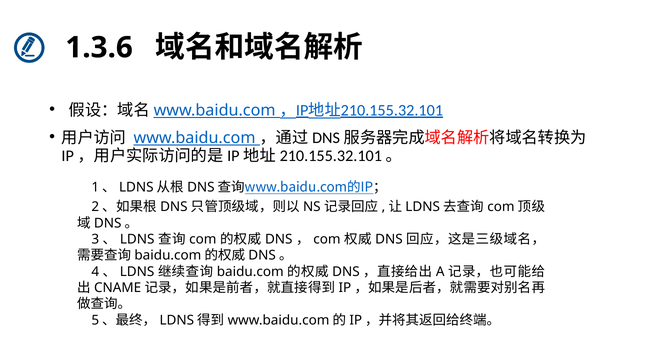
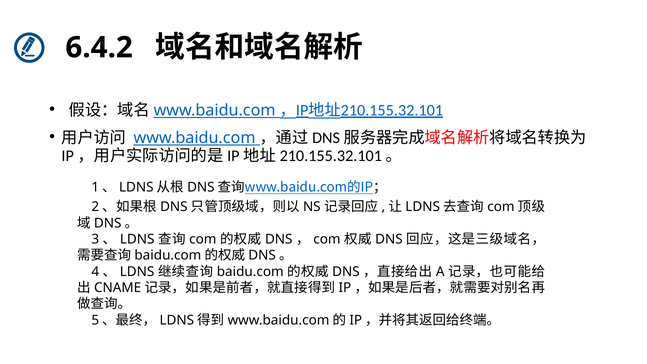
1.3.6: 1.3.6 -> 6.4.2 (99, 47)
